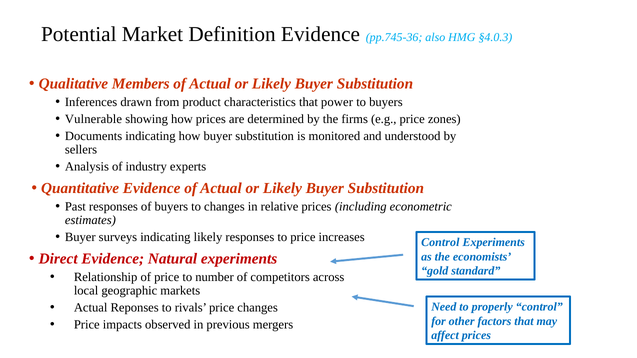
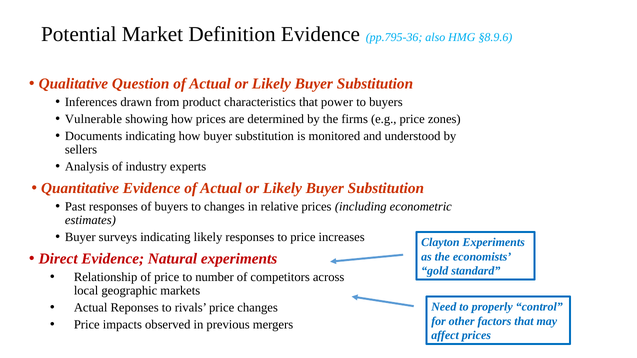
pp.745-36: pp.745-36 -> pp.795-36 (394, 38)
§4.0.3: §4.0.3 -> §8.9.6 (495, 38)
Members: Members -> Question (141, 84)
Control: Control -> Clayton (440, 243)
